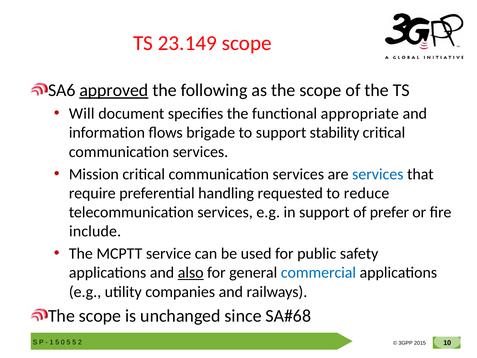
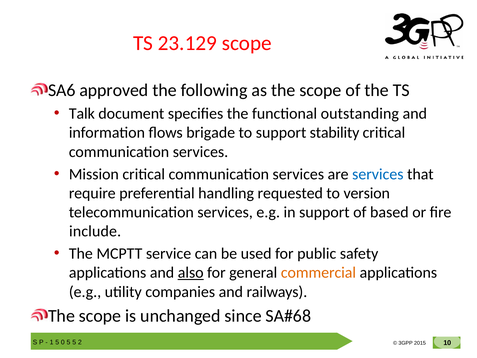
23.149: 23.149 -> 23.129 (187, 43)
approved underline: present -> none (114, 90)
Will: Will -> Talk (82, 114)
appropriate: appropriate -> outstanding (360, 114)
reduce: reduce -> version (367, 193)
prefer: prefer -> based (389, 212)
commercial colour: blue -> orange (318, 273)
